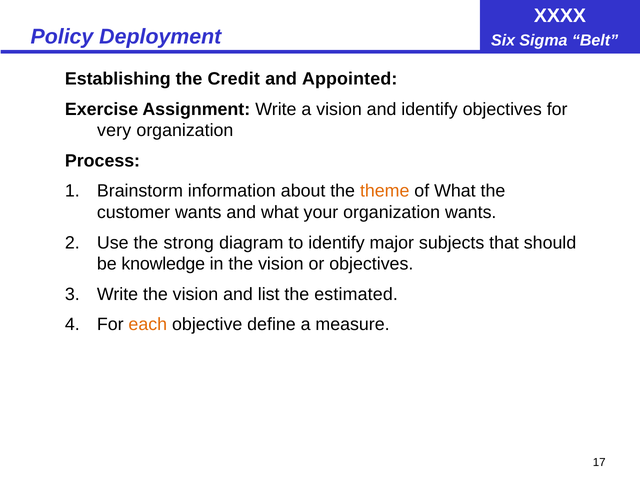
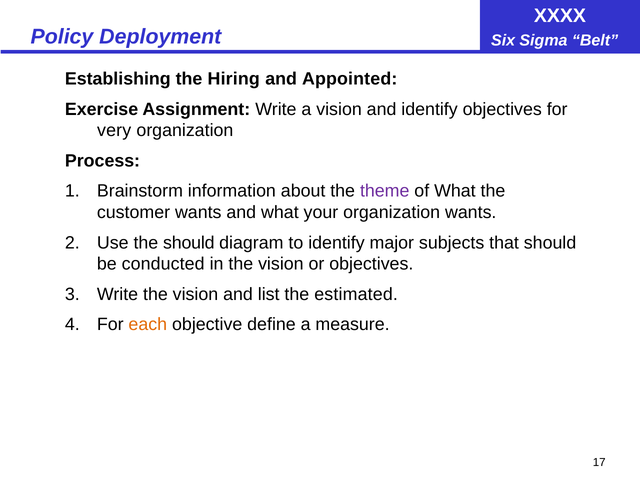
Credit: Credit -> Hiring (234, 79)
theme colour: orange -> purple (385, 191)
the strong: strong -> should (189, 243)
knowledge: knowledge -> conducted (163, 264)
